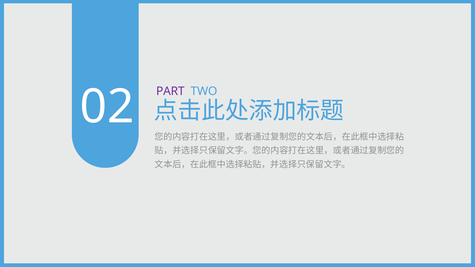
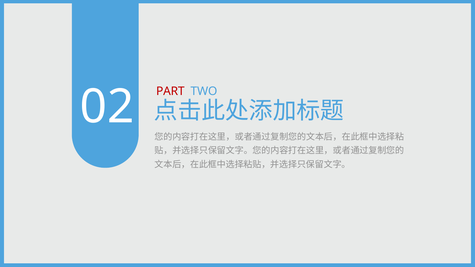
PART colour: purple -> red (170, 91)
